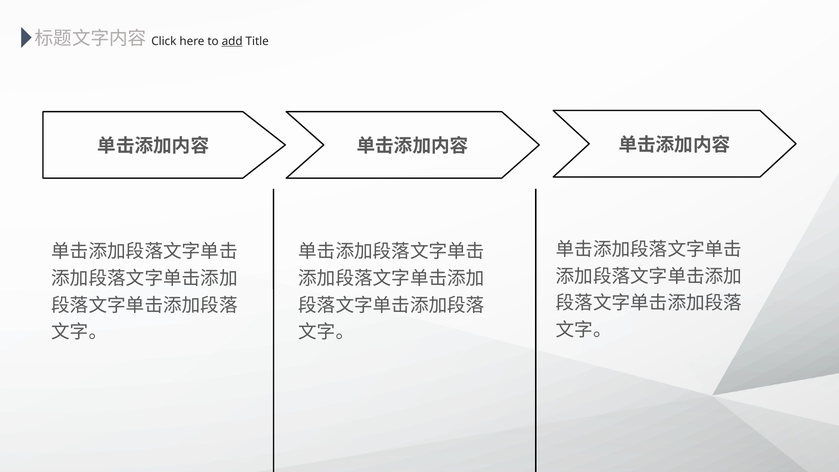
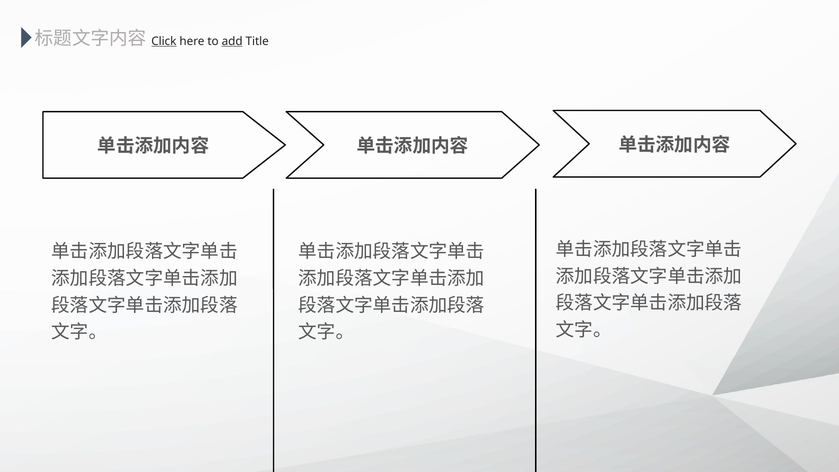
Click underline: none -> present (164, 41)
